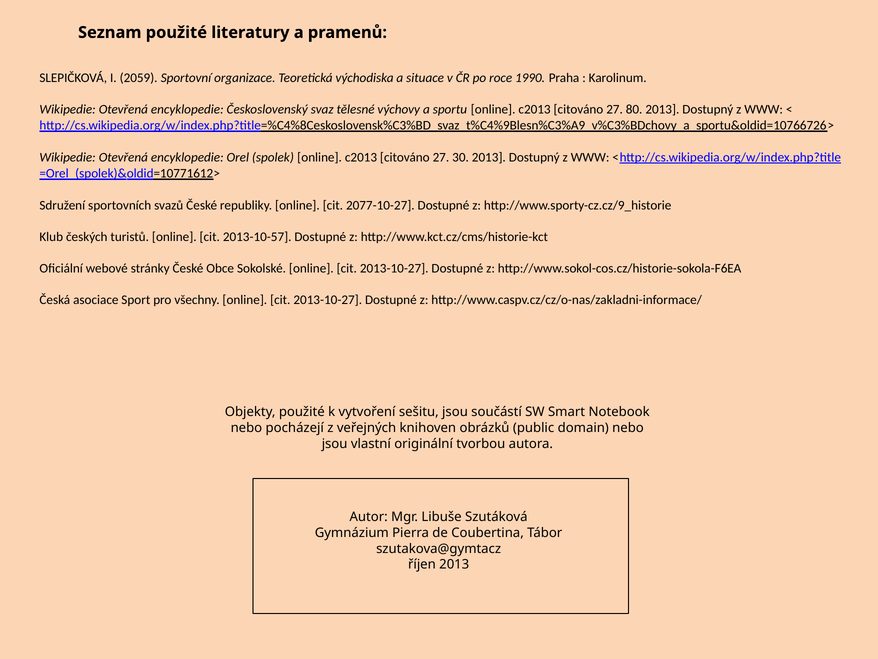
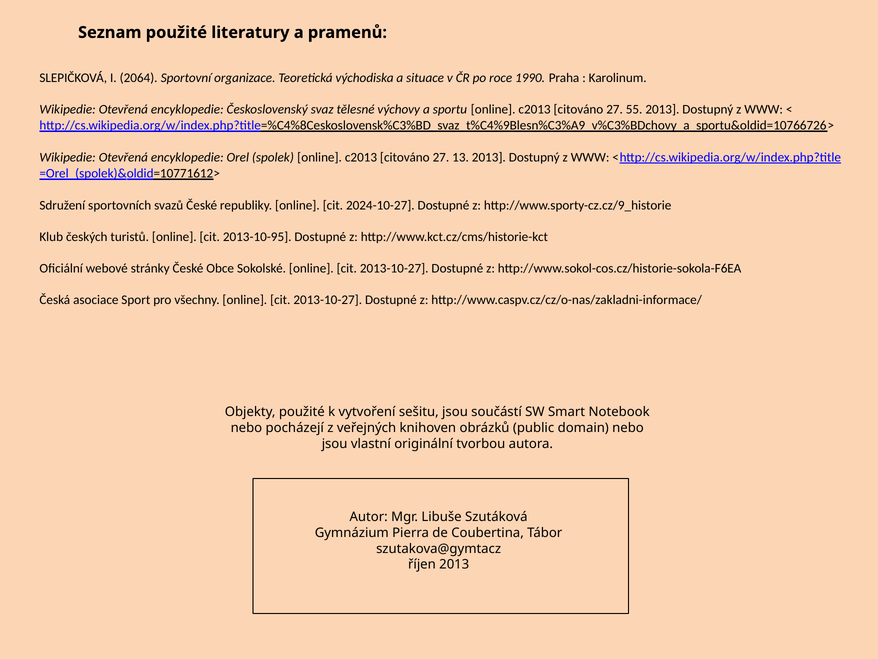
2059: 2059 -> 2064 (139, 78)
80: 80 -> 55 (634, 109)
30: 30 -> 13 (461, 157)
2077-10-27: 2077-10-27 -> 2024-10-27 (380, 205)
2013-10-57: 2013-10-57 -> 2013-10-95 (257, 237)
